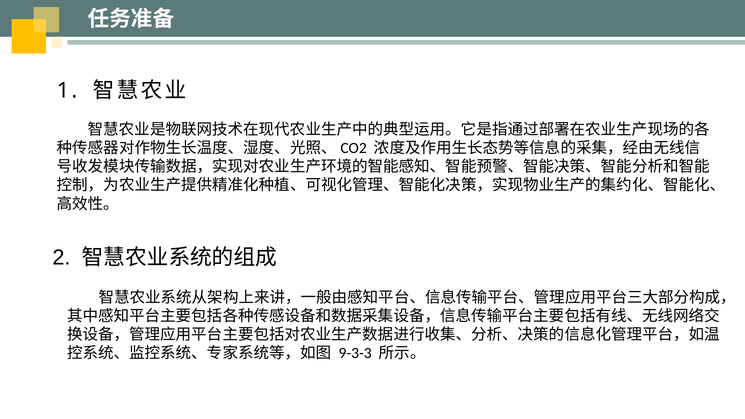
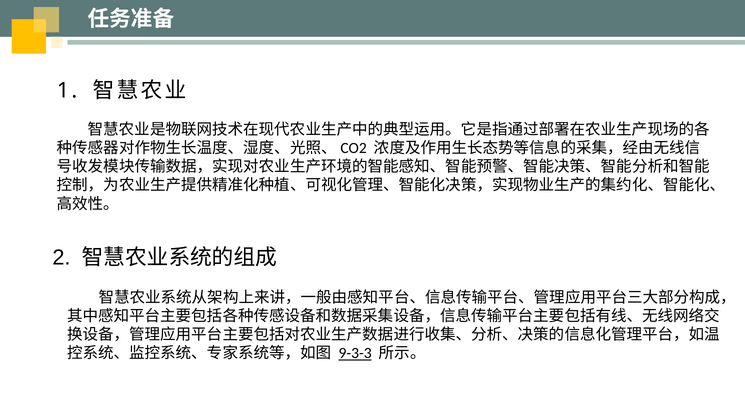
9-3-3 underline: none -> present (355, 353)
